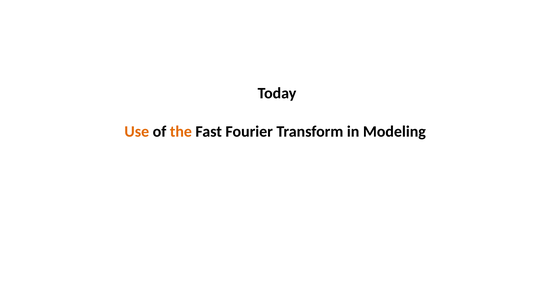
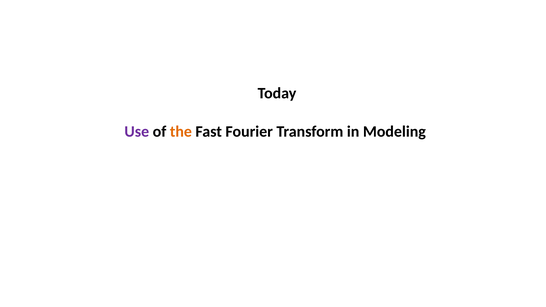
Use colour: orange -> purple (137, 131)
